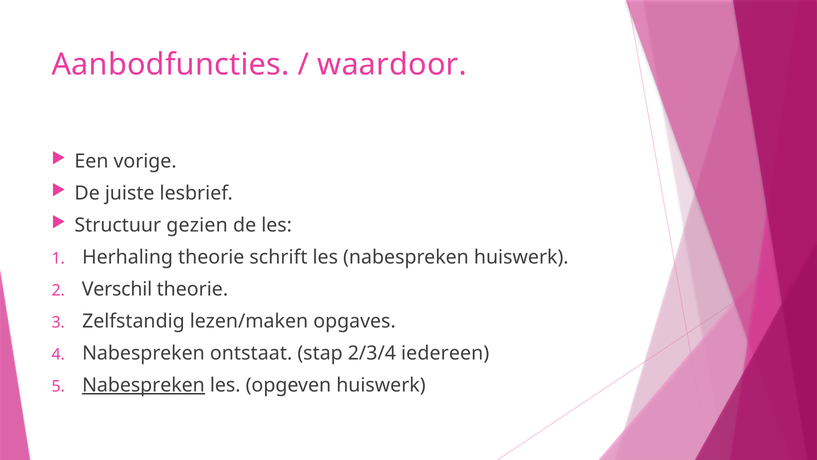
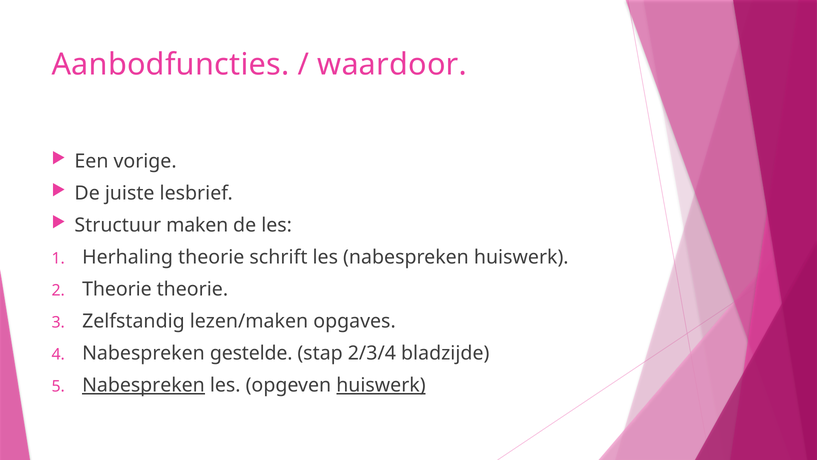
gezien: gezien -> maken (197, 225)
Verschil: Verschil -> Theorie (117, 289)
ontstaat: ontstaat -> gestelde (251, 353)
iedereen: iedereen -> bladzijde (445, 353)
huiswerk underline: none -> present (381, 385)
